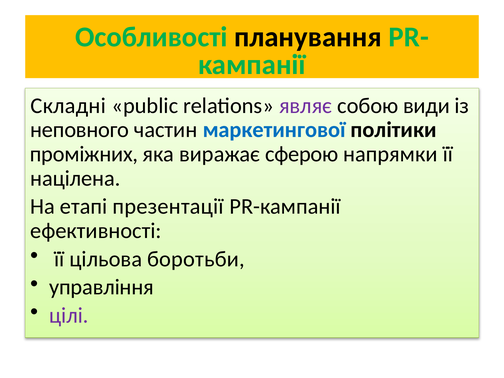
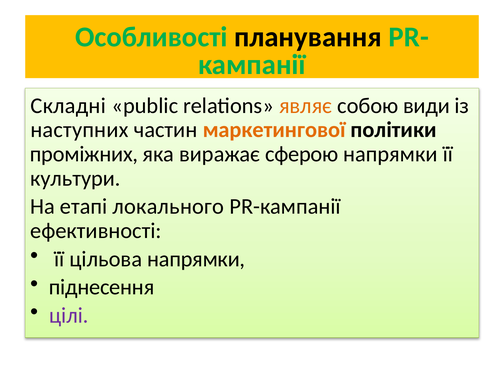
являє colour: purple -> orange (306, 106)
неповного: неповного -> наступних (79, 130)
маркетингової colour: blue -> orange (274, 130)
націлена: націлена -> культури (75, 178)
презентації: презентації -> локального (168, 207)
цільова боротьби: боротьби -> напрямки (196, 259)
управління: управління -> піднесення (102, 287)
